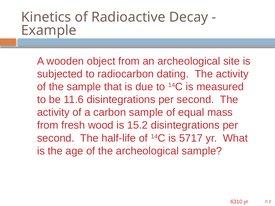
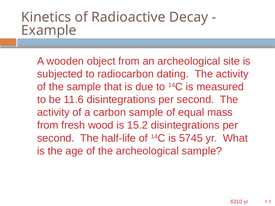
5717: 5717 -> 5745 (191, 138)
